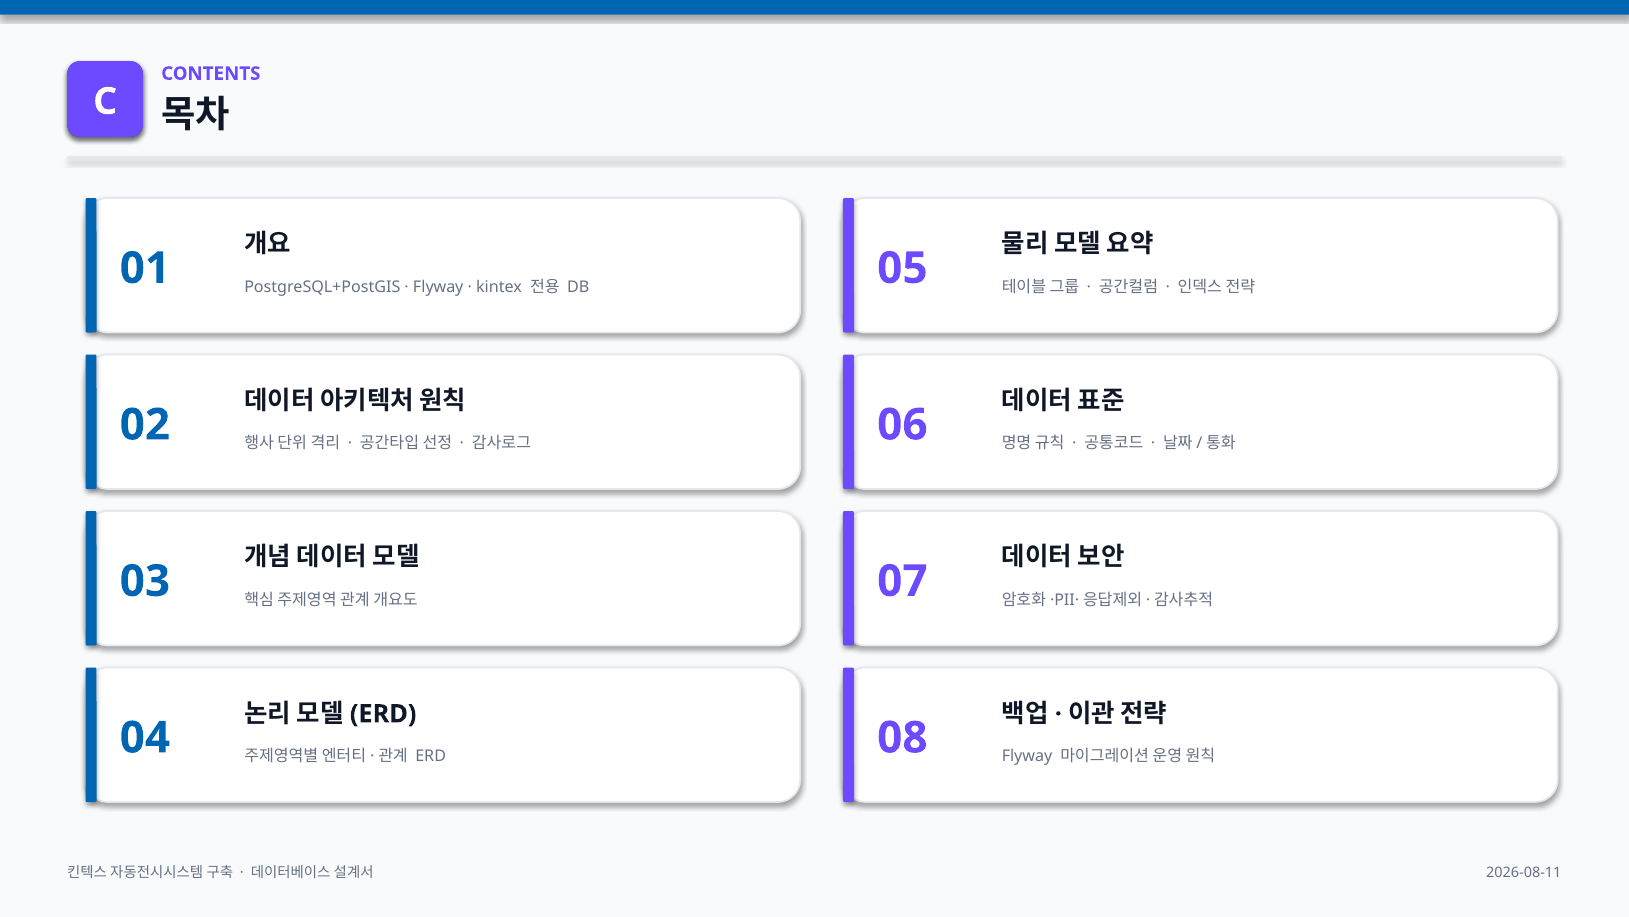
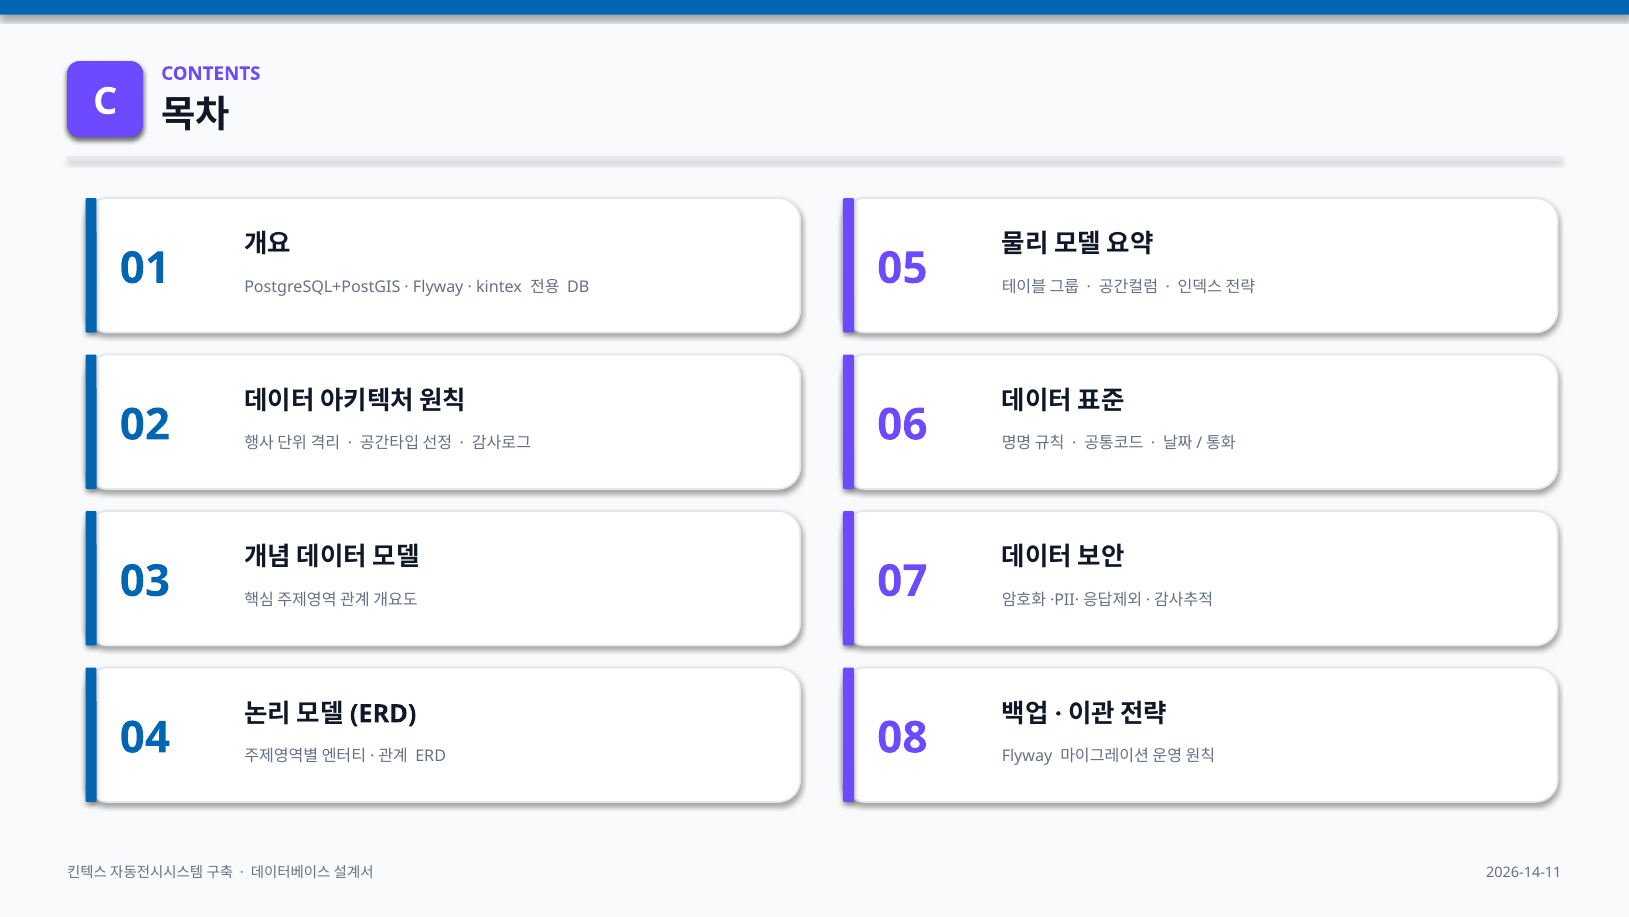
2026-08-11: 2026-08-11 -> 2026-14-11 (1524, 872)
